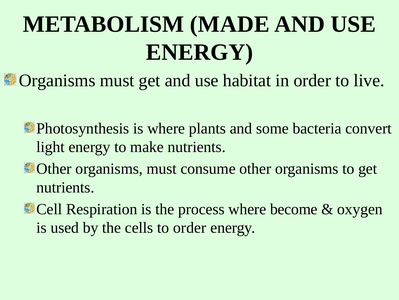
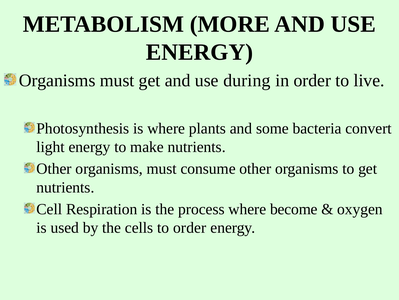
MADE: MADE -> MORE (230, 24)
habitat: habitat -> during (247, 80)
